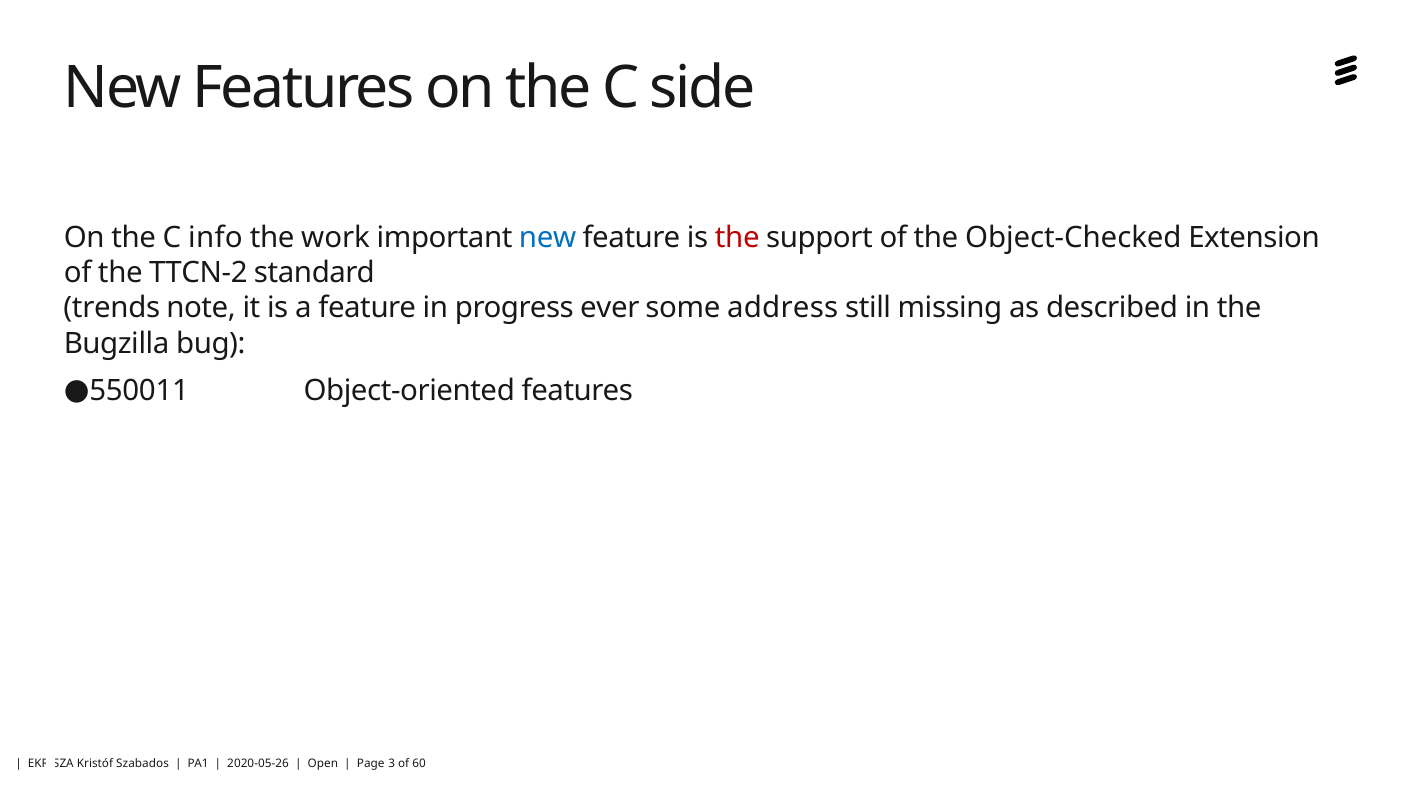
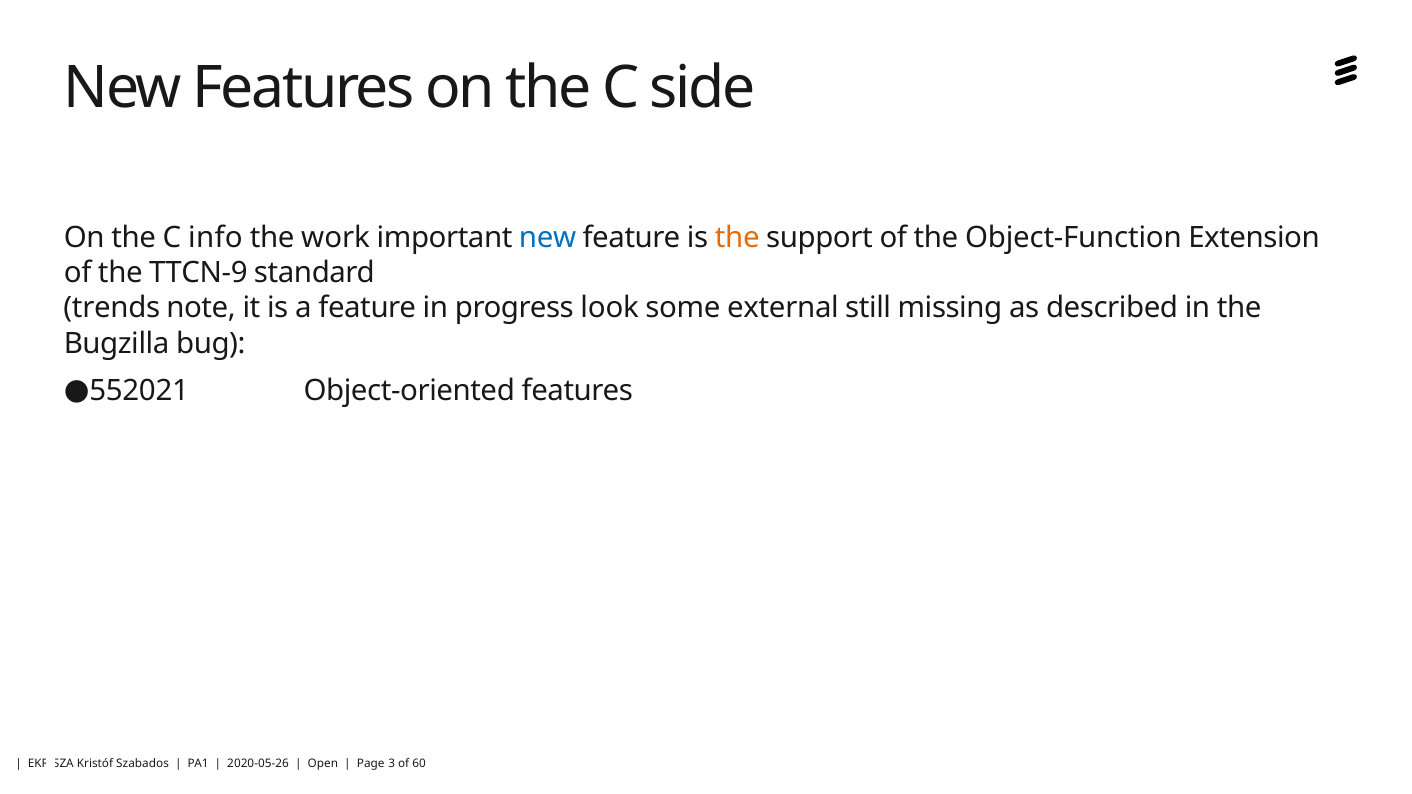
the colour: red -> orange (737, 238)
Object-Checked: Object-Checked -> Object-Function (1073, 238)
TTCN-2: TTCN-2 -> TTCN-9 (198, 273)
ever: ever -> look (610, 308)
address: address -> external (783, 308)
550011: 550011 -> 552021 (139, 391)
